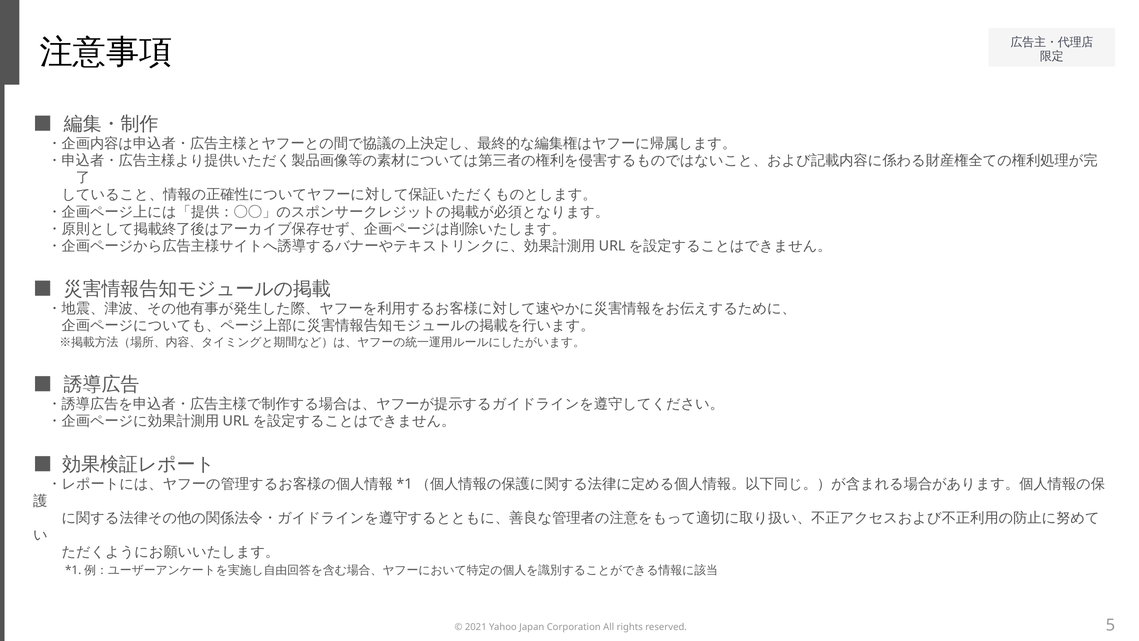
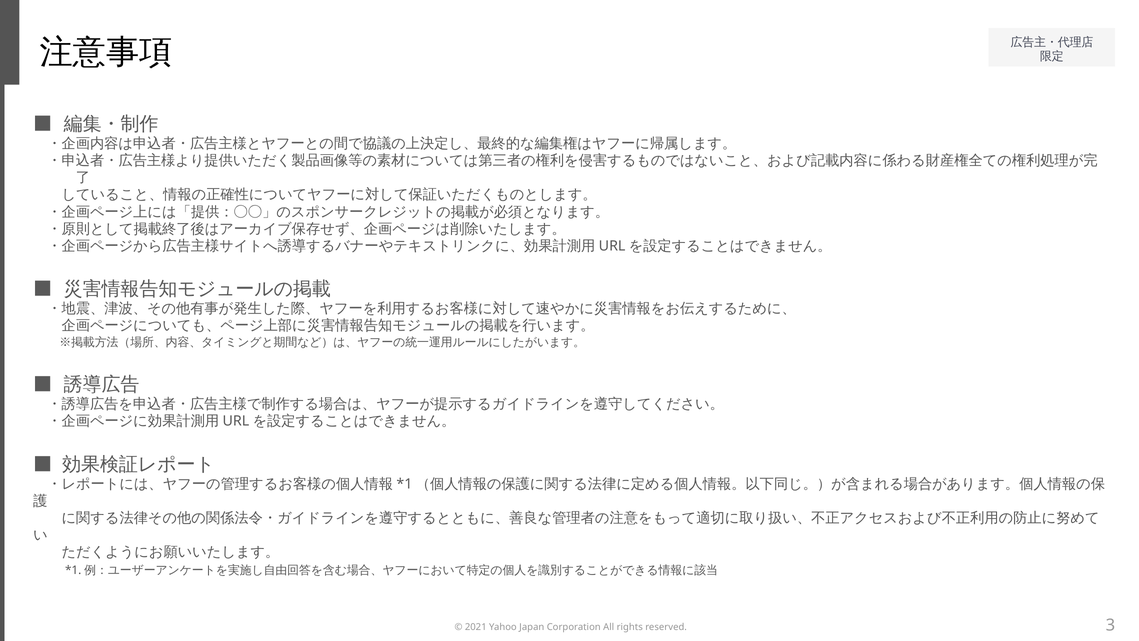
5: 5 -> 3 (1110, 625)
